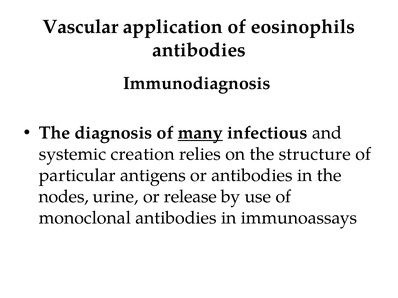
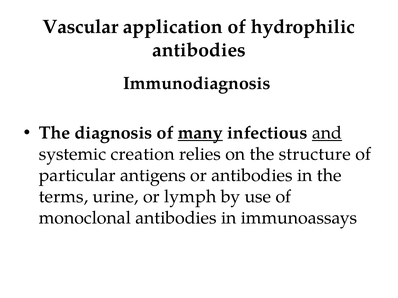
eosinophils: eosinophils -> hydrophilic (303, 27)
and underline: none -> present (327, 133)
nodes: nodes -> terms (63, 197)
release: release -> lymph (190, 197)
